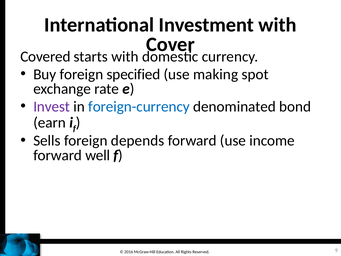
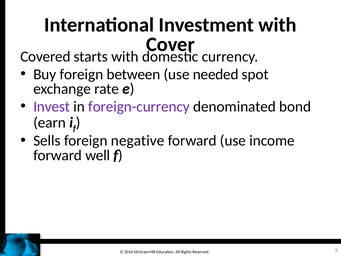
specified: specified -> between (133, 74)
making: making -> needed (216, 74)
foreign-currency colour: blue -> purple (139, 106)
depends: depends -> negative (138, 141)
